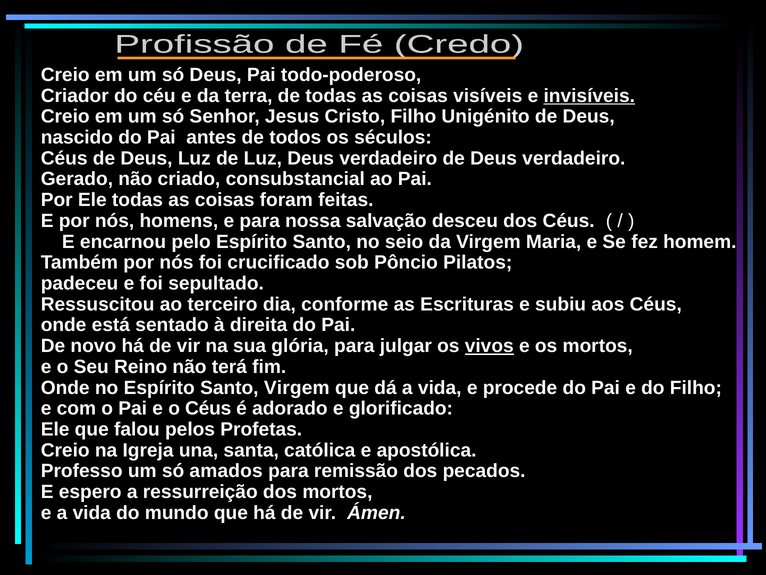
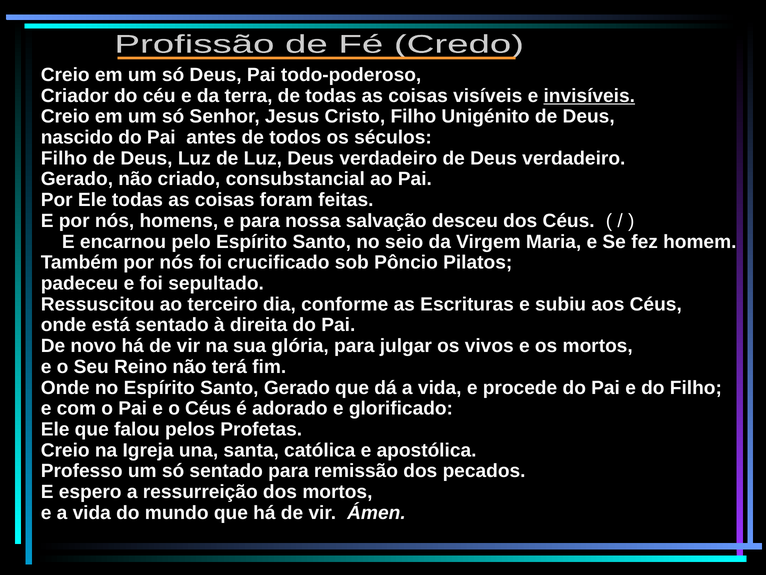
Céus: Céus -> Filho (64, 158)
vivos underline: present -> none (489, 346)
Santo Virgem: Virgem -> Gerado (297, 387)
só amados: amados -> sentado (226, 471)
